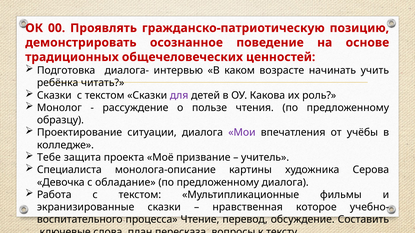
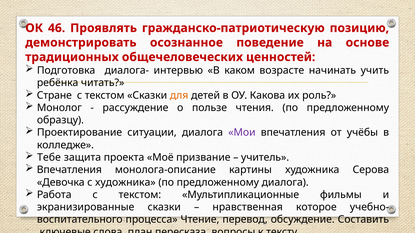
00: 00 -> 46 (57, 28)
Сказки: Сказки -> Стране (54, 95)
для colour: purple -> orange (179, 95)
Специалиста: Специалиста -> Впечатления (69, 170)
с обладание: обладание -> художника (125, 183)
